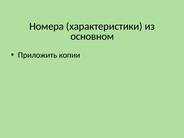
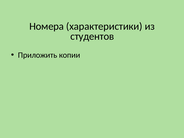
основном: основном -> студентов (92, 36)
